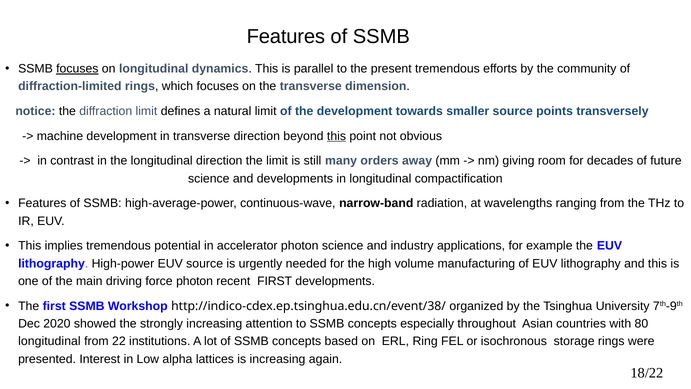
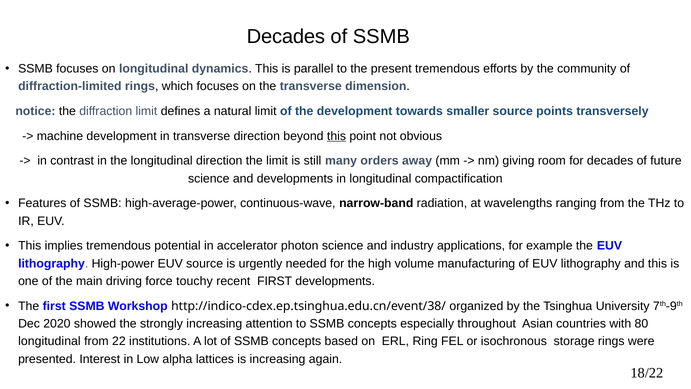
Features: Features -> Decades (286, 36)
focuses underline: present -> none (77, 69)
force photon: photon -> touchy (194, 281)
